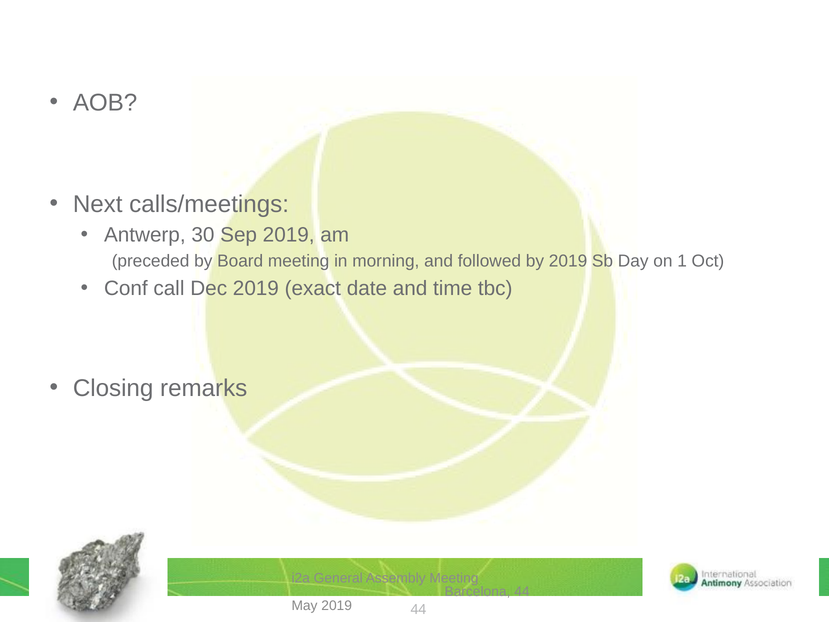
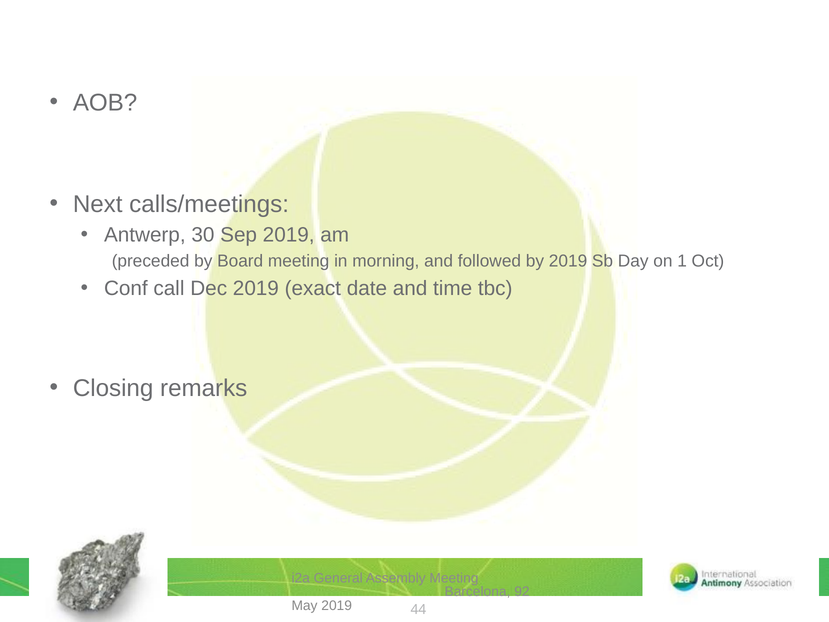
Barcelona 44: 44 -> 92 (522, 592)
